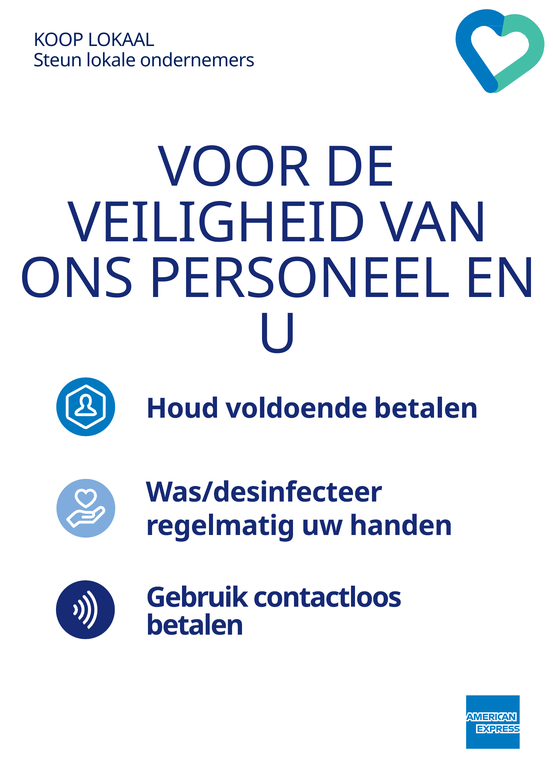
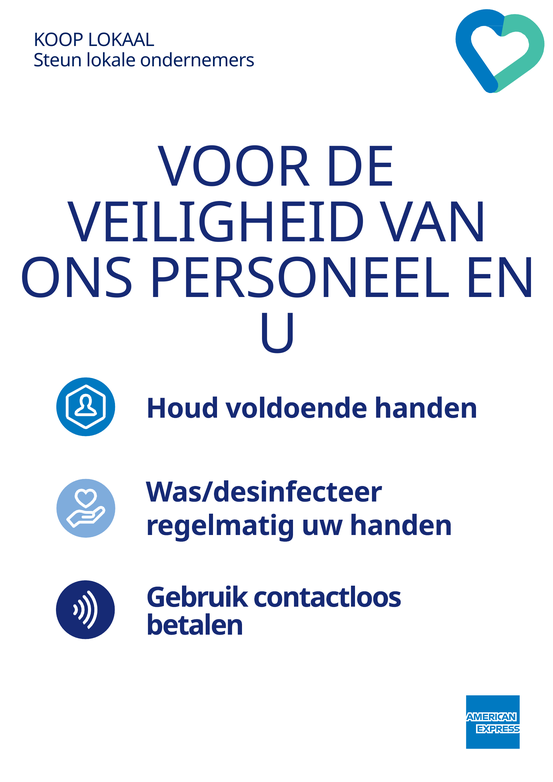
voldoende betalen: betalen -> handen (426, 409)
